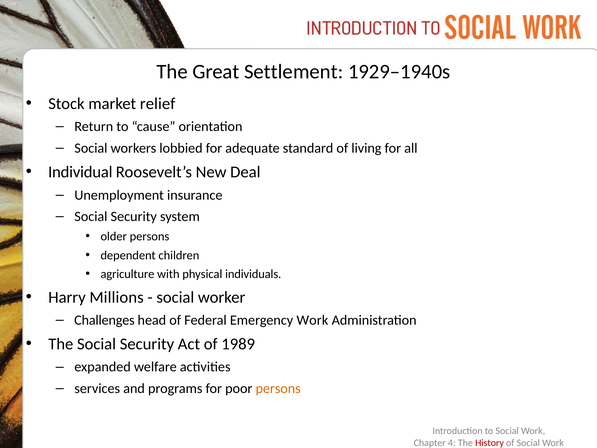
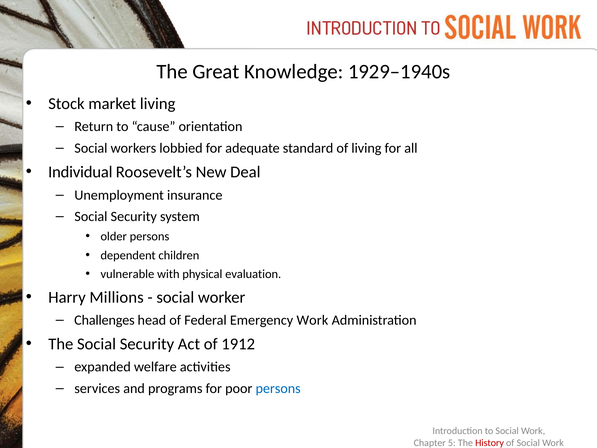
Settlement: Settlement -> Knowledge (294, 72)
market relief: relief -> living (158, 104)
agriculture: agriculture -> vulnerable (127, 274)
individuals: individuals -> evaluation (253, 274)
1989: 1989 -> 1912 (238, 344)
persons colour: orange -> blue (278, 388)
4: 4 -> 5 (452, 442)
